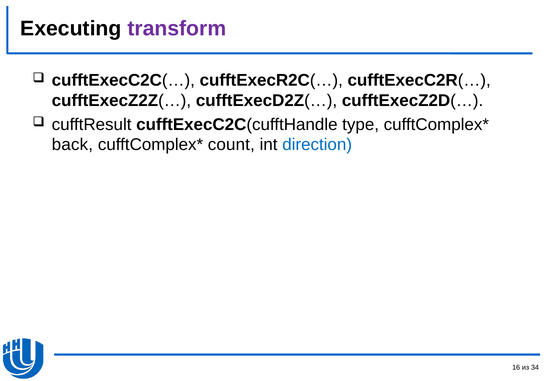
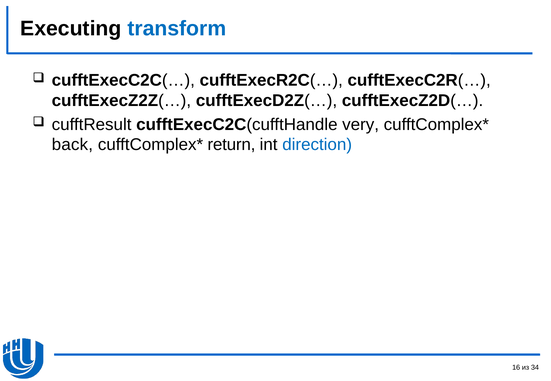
transform colour: purple -> blue (177, 29)
type: type -> very (361, 125)
count: count -> return (231, 145)
